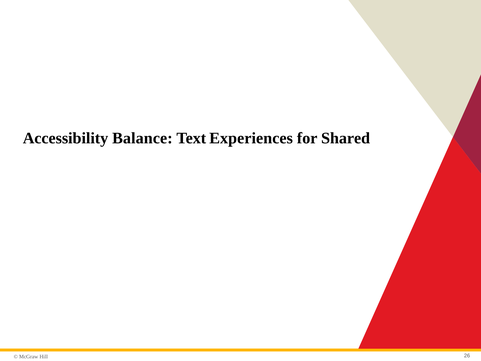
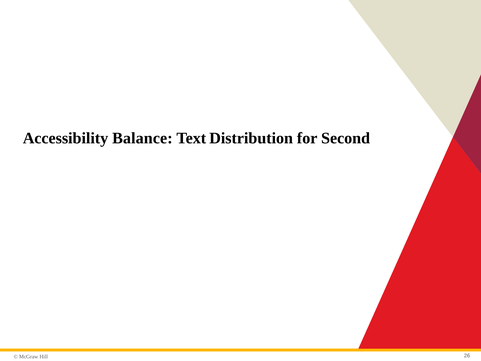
Experiences: Experiences -> Distribution (251, 138)
Shared: Shared -> Second (346, 138)
